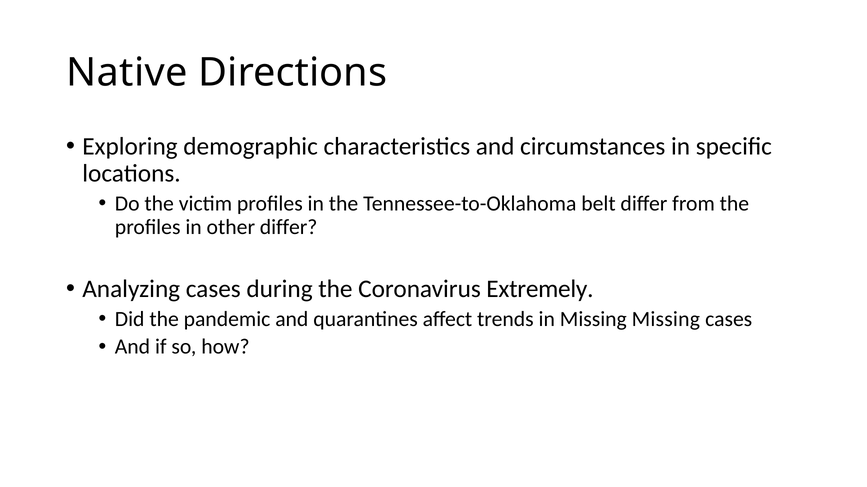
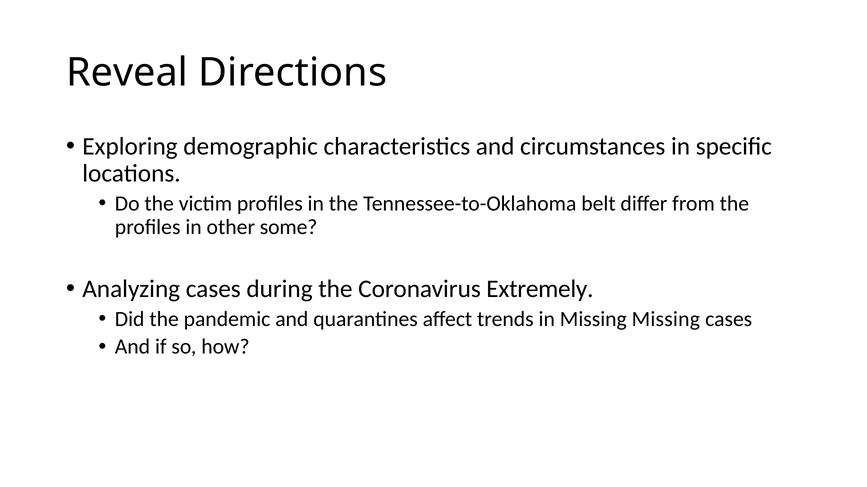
Native: Native -> Reveal (127, 73)
other differ: differ -> some (289, 227)
